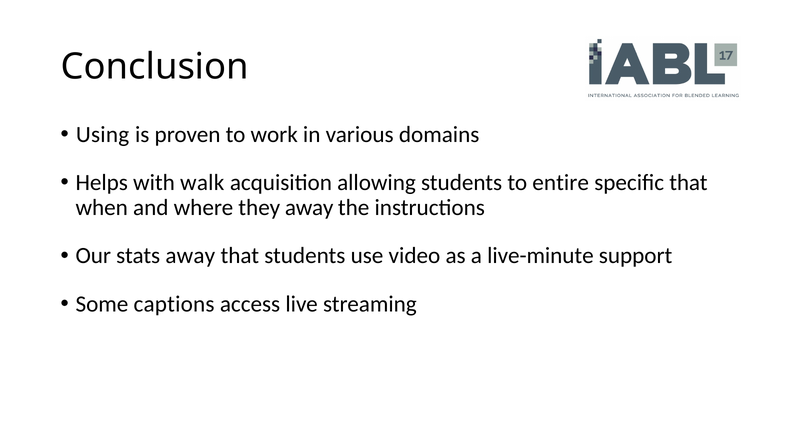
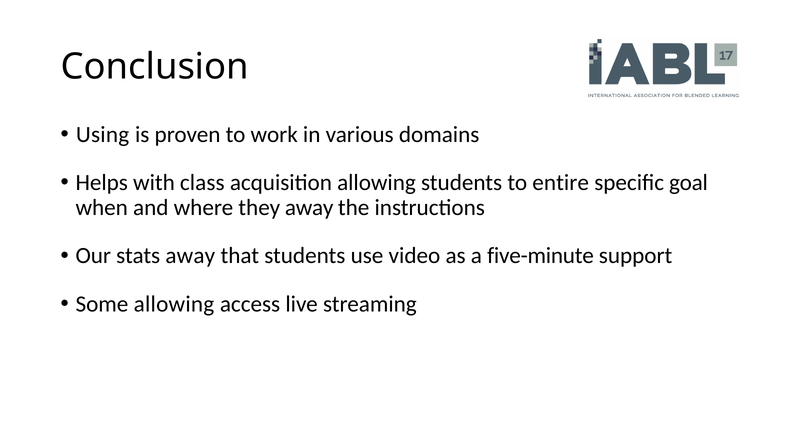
walk: walk -> class (202, 183)
specific that: that -> goal (688, 183)
live-minute: live-minute -> five-minute (540, 256)
Some captions: captions -> allowing (174, 304)
